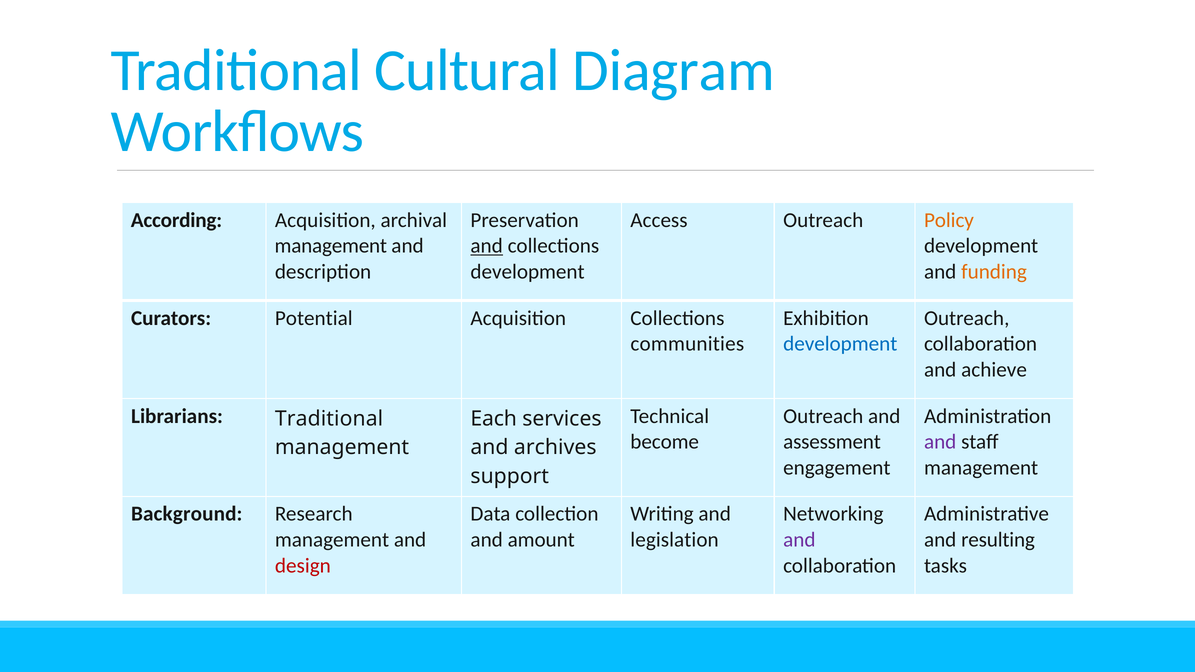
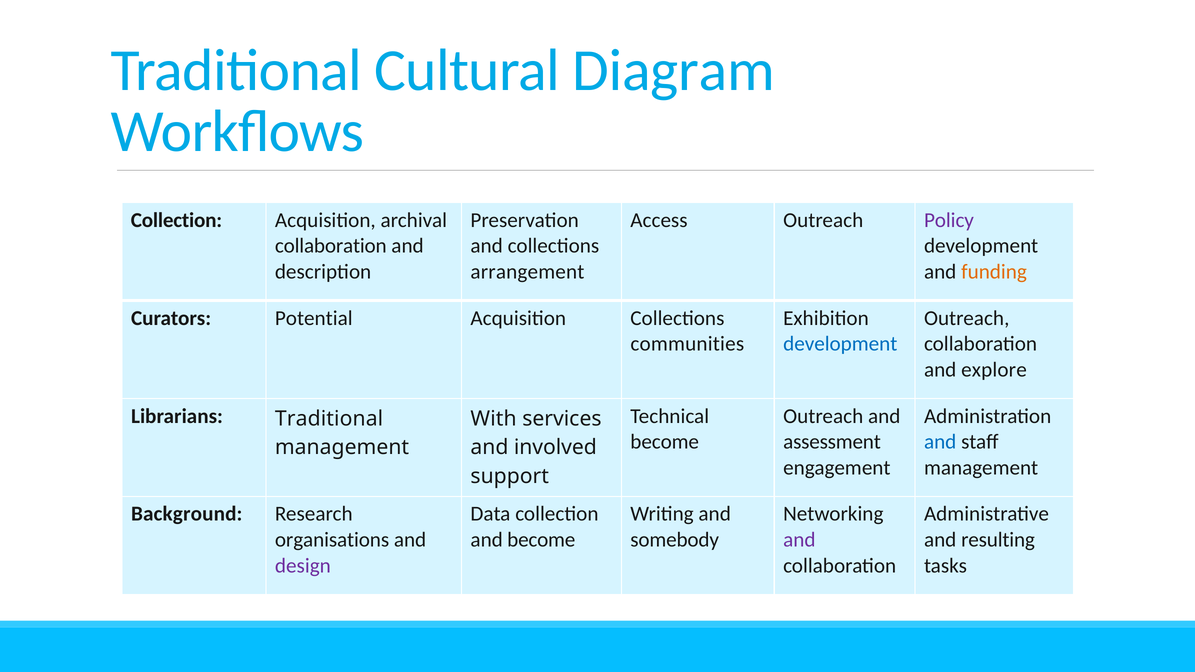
According: According -> Collection (176, 220)
Policy colour: orange -> purple (949, 220)
management: management -> collaboration (331, 246)
and underline: present -> none (487, 246)
development: development -> arrangement (527, 272)
achieve: achieve -> explore (994, 370)
Each: Each -> With (494, 419)
and colour: purple -> blue (940, 442)
archives: archives -> involved (555, 448)
management: management -> organisations (332, 540)
and amount: amount -> become (541, 540)
legislation: legislation -> somebody (675, 540)
design colour: red -> purple (303, 566)
